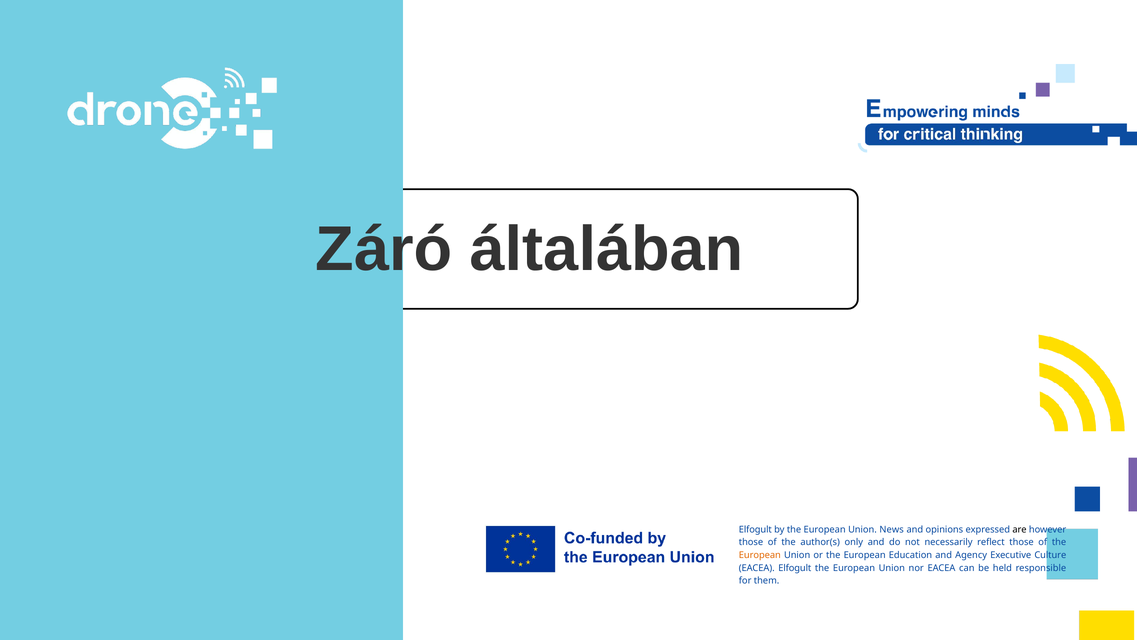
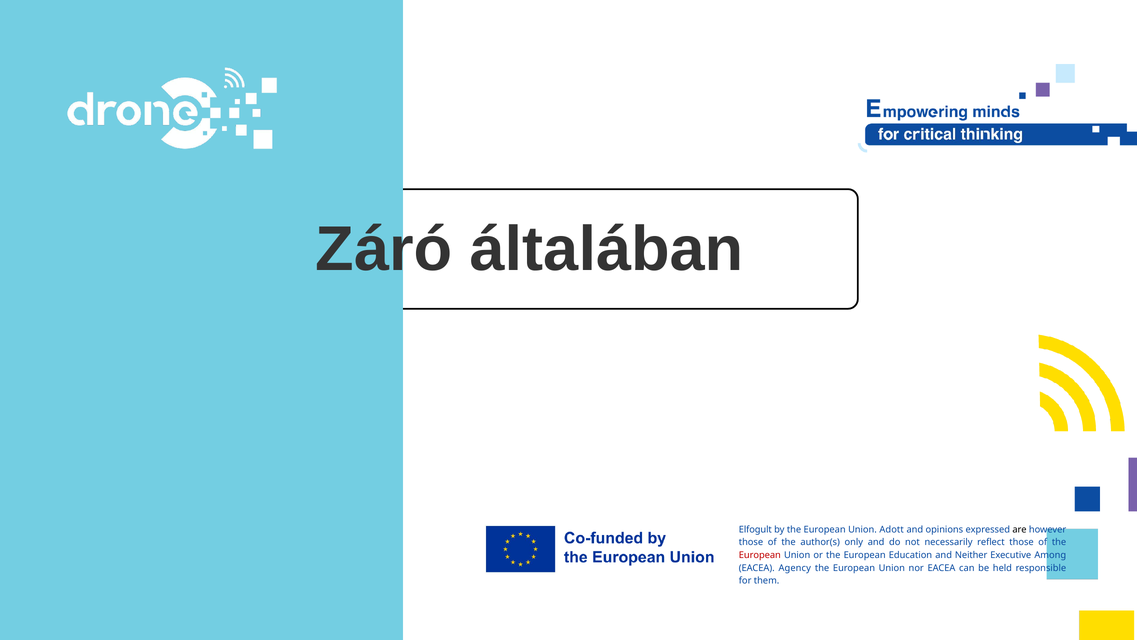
News: News -> Adott (892, 529)
European colour: orange -> red (760, 555)
Agency: Agency -> Neither (971, 555)
Culture: Culture -> Among (1050, 555)
EACEA Elfogult: Elfogult -> Agency (795, 568)
